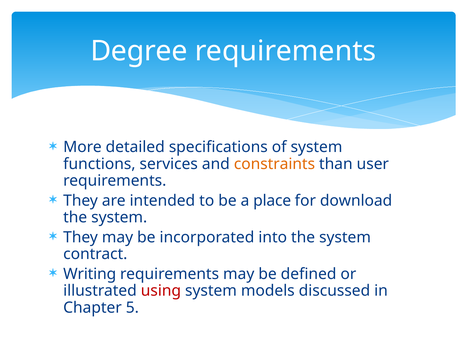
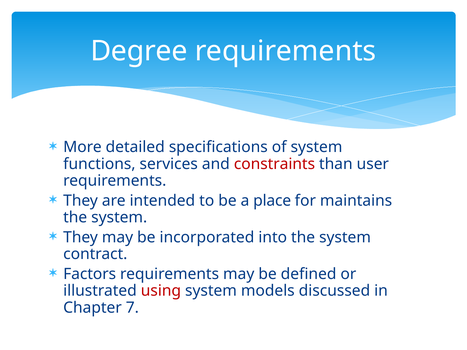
constraints colour: orange -> red (274, 164)
download: download -> maintains (356, 201)
Writing: Writing -> Factors (90, 274)
5: 5 -> 7 (132, 308)
